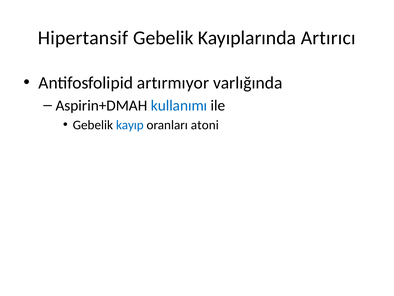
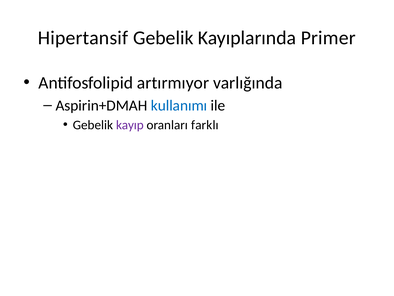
Artırıcı: Artırıcı -> Primer (328, 38)
kayıp colour: blue -> purple (130, 125)
atoni: atoni -> farklı (205, 125)
